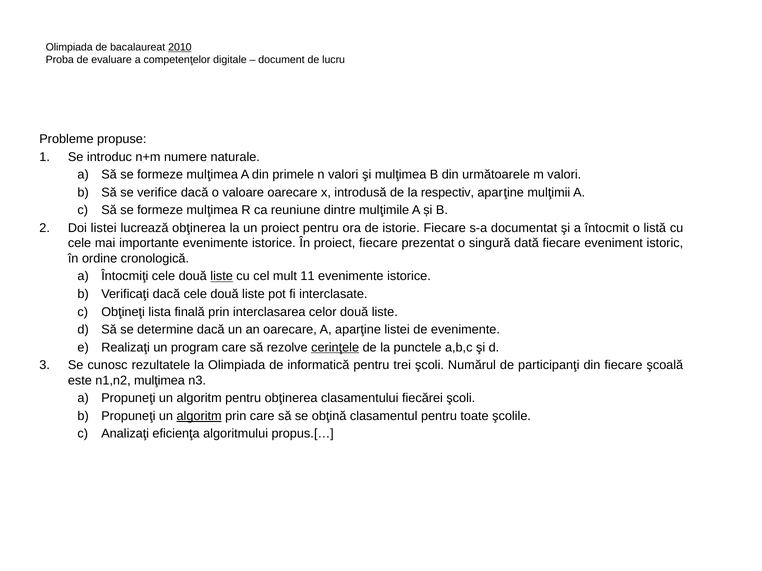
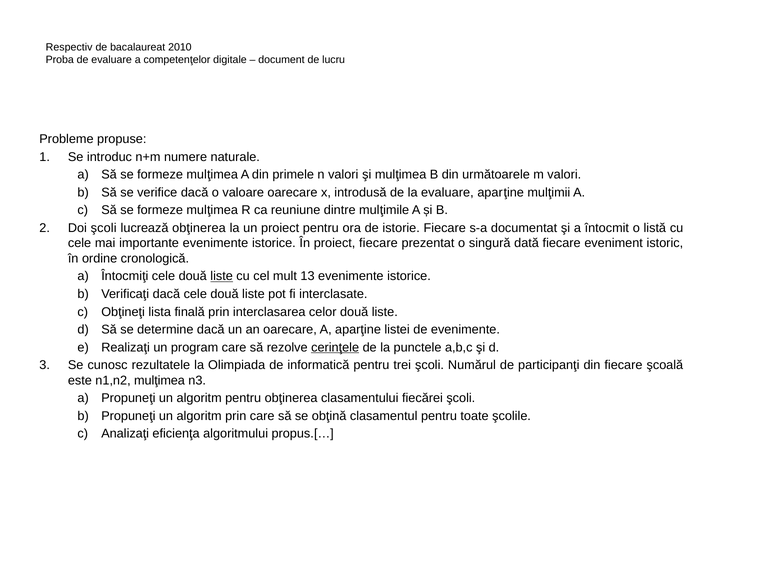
Olimpiada: Olimpiada -> Respectiv (69, 47)
2010 underline: present -> none (180, 47)
la respectiv: respectiv -> evaluare (447, 193)
Doi listei: listei -> şcoli (104, 228)
11: 11 -> 13 (308, 277)
algoritm underline: present -> none (199, 416)
